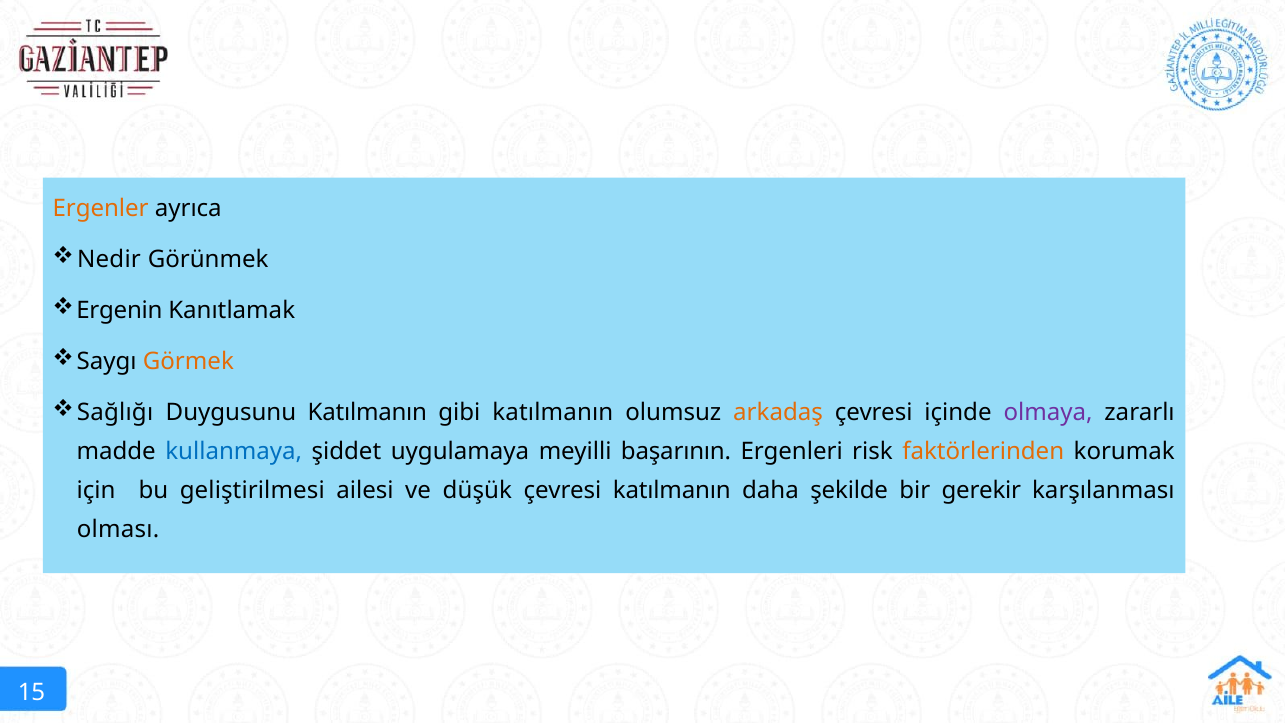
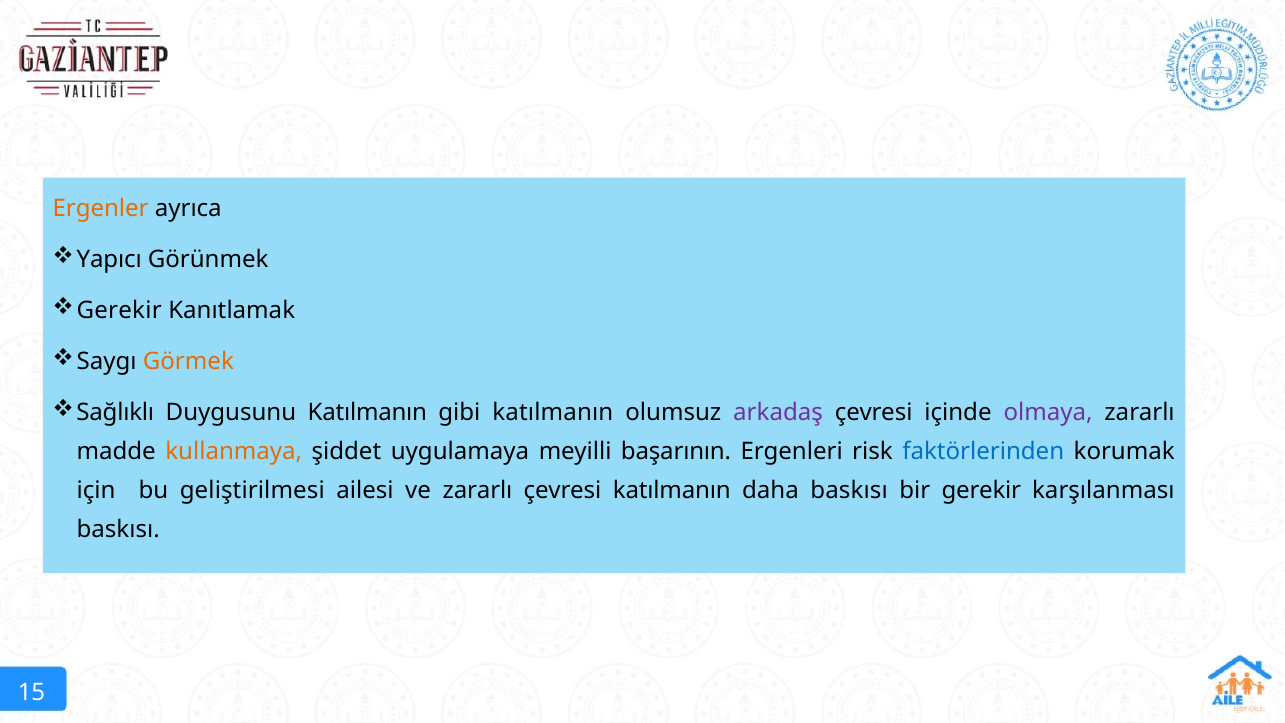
Nedir: Nedir -> Yapıcı (109, 260)
Ergenin: Ergenin -> Gerekir (119, 311)
Sağlığı: Sağlığı -> Sağlıklı (115, 413)
arkadaş colour: orange -> purple (778, 413)
kullanmaya colour: blue -> orange (234, 452)
faktörlerinden colour: orange -> blue (983, 452)
ve düşük: düşük -> zararlı (477, 491)
daha şekilde: şekilde -> baskısı (849, 491)
olması: olması -> baskısı (118, 530)
